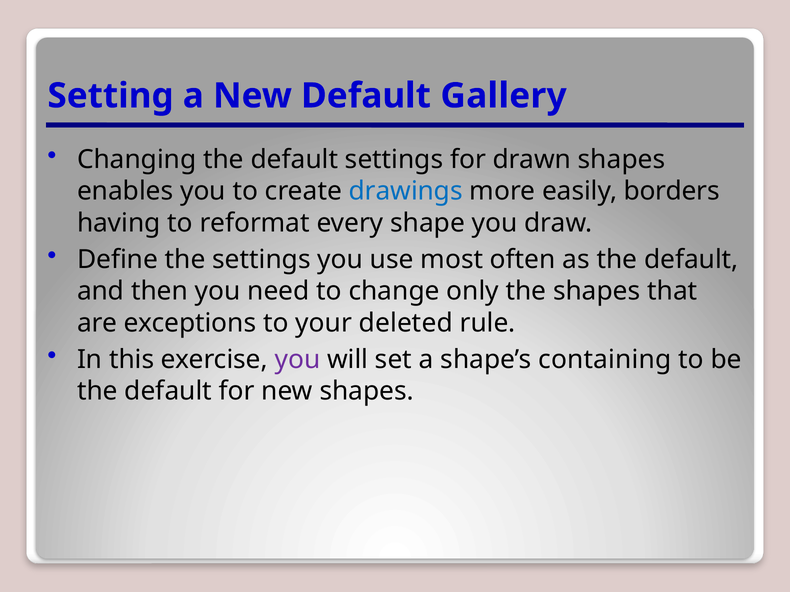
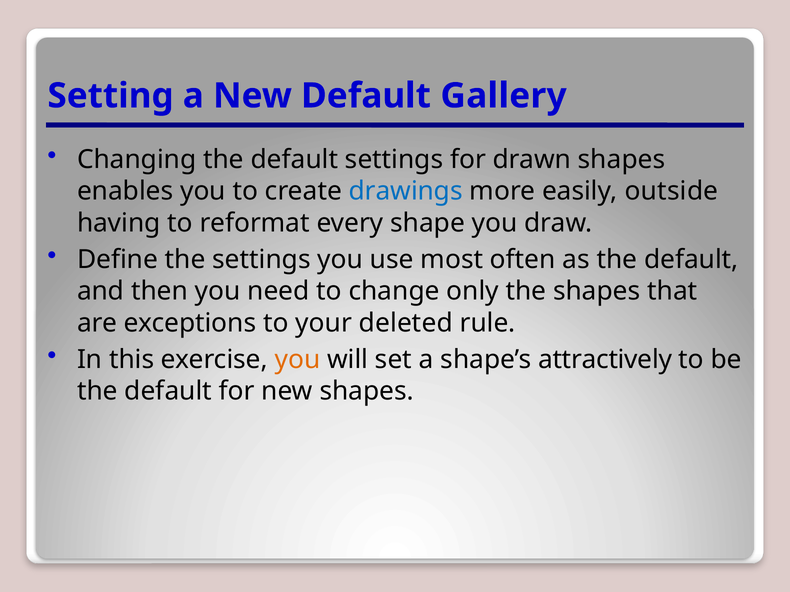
borders: borders -> outside (671, 191)
you colour: purple -> orange (298, 360)
containing: containing -> attractively (605, 360)
